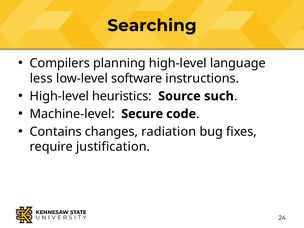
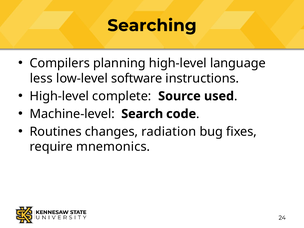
heuristics: heuristics -> complete (122, 96)
such: such -> used (219, 96)
Secure: Secure -> Search (142, 114)
Contains: Contains -> Routines (56, 132)
justification: justification -> mnemonics (113, 147)
